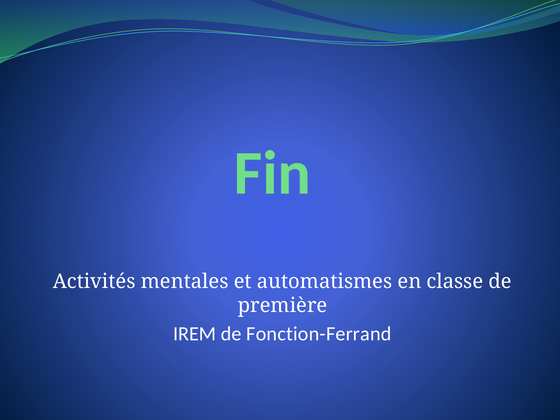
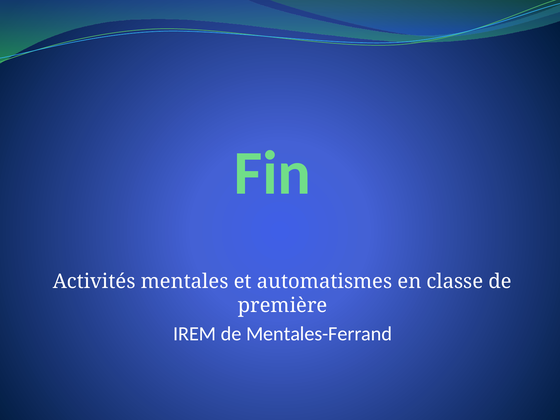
Fonction-Ferrand: Fonction-Ferrand -> Mentales-Ferrand (319, 334)
